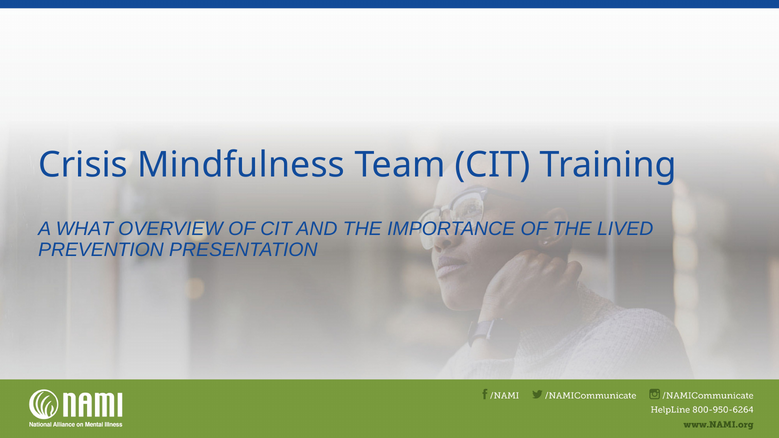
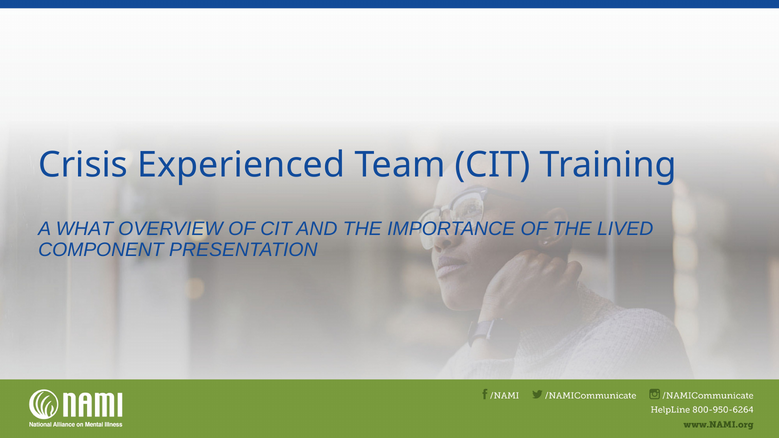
Mindfulness: Mindfulness -> Experienced (241, 165)
PREVENTION: PREVENTION -> COMPONENT (101, 250)
